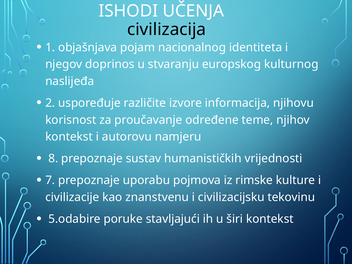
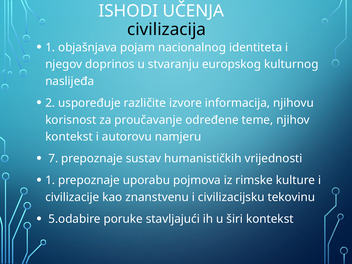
8: 8 -> 7 (53, 159)
7: 7 -> 1 (50, 180)
